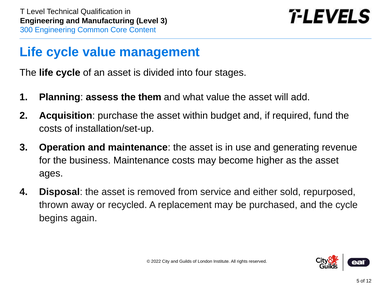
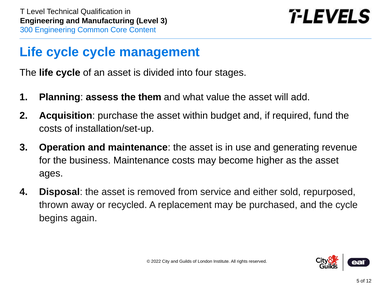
cycle value: value -> cycle (99, 52)
